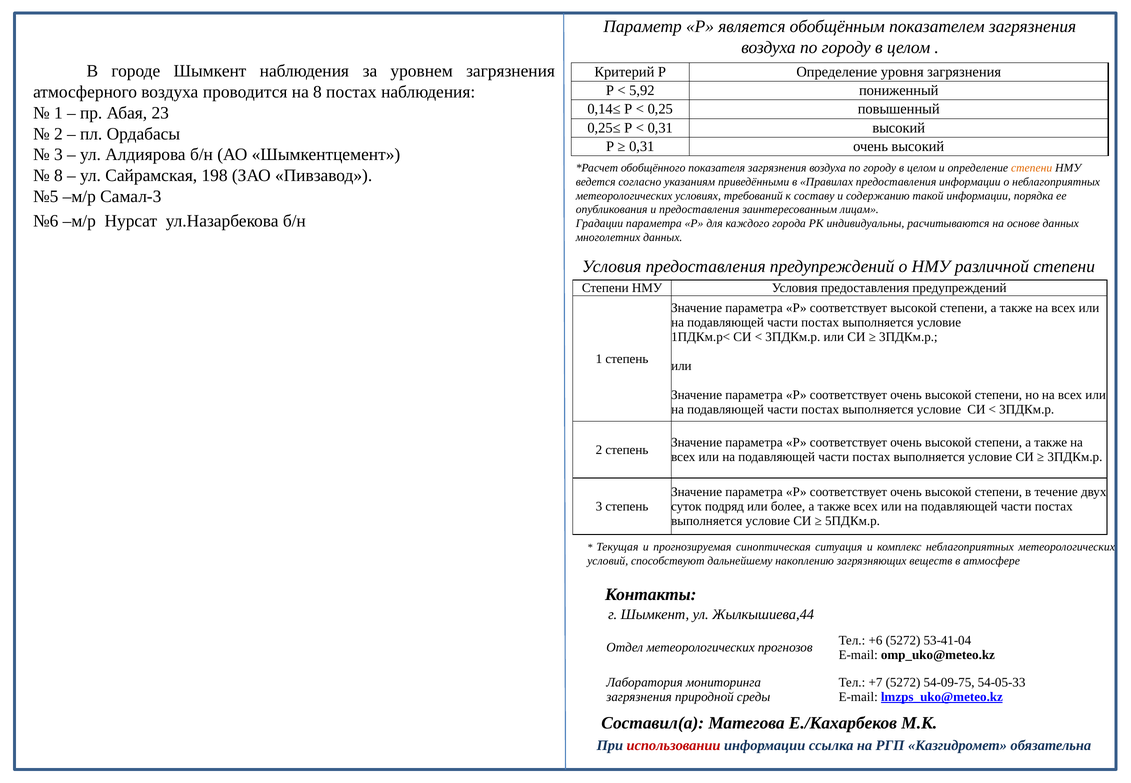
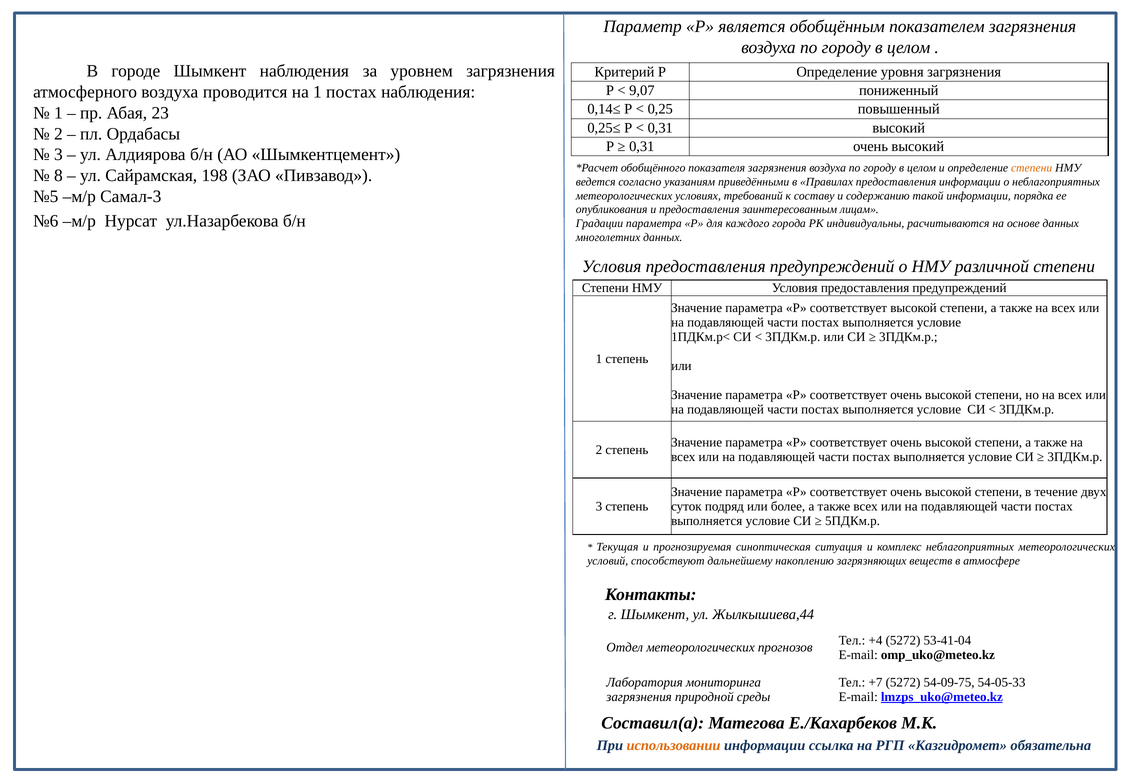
5,92: 5,92 -> 9,07 (642, 90)
на 8: 8 -> 1 (317, 92)
+6: +6 -> +4 (876, 640)
использовании colour: red -> orange (674, 746)
